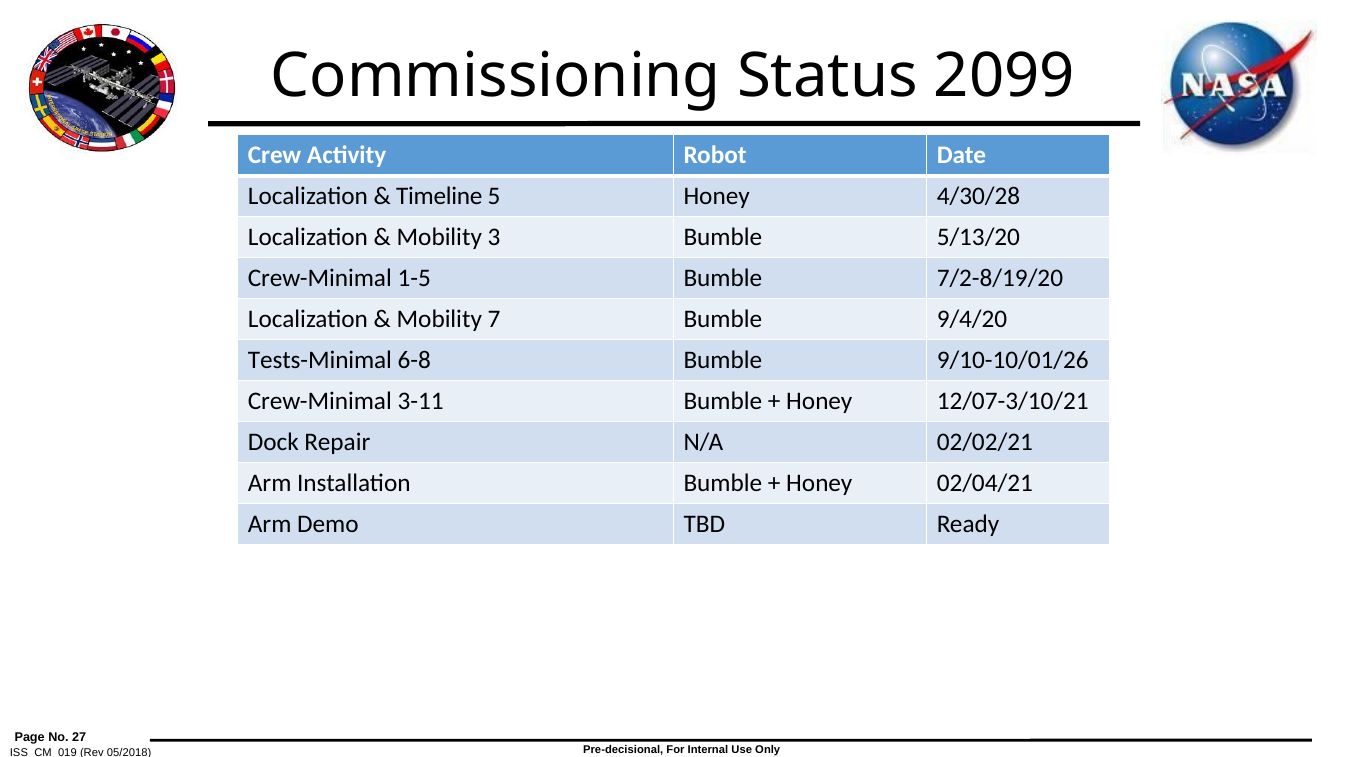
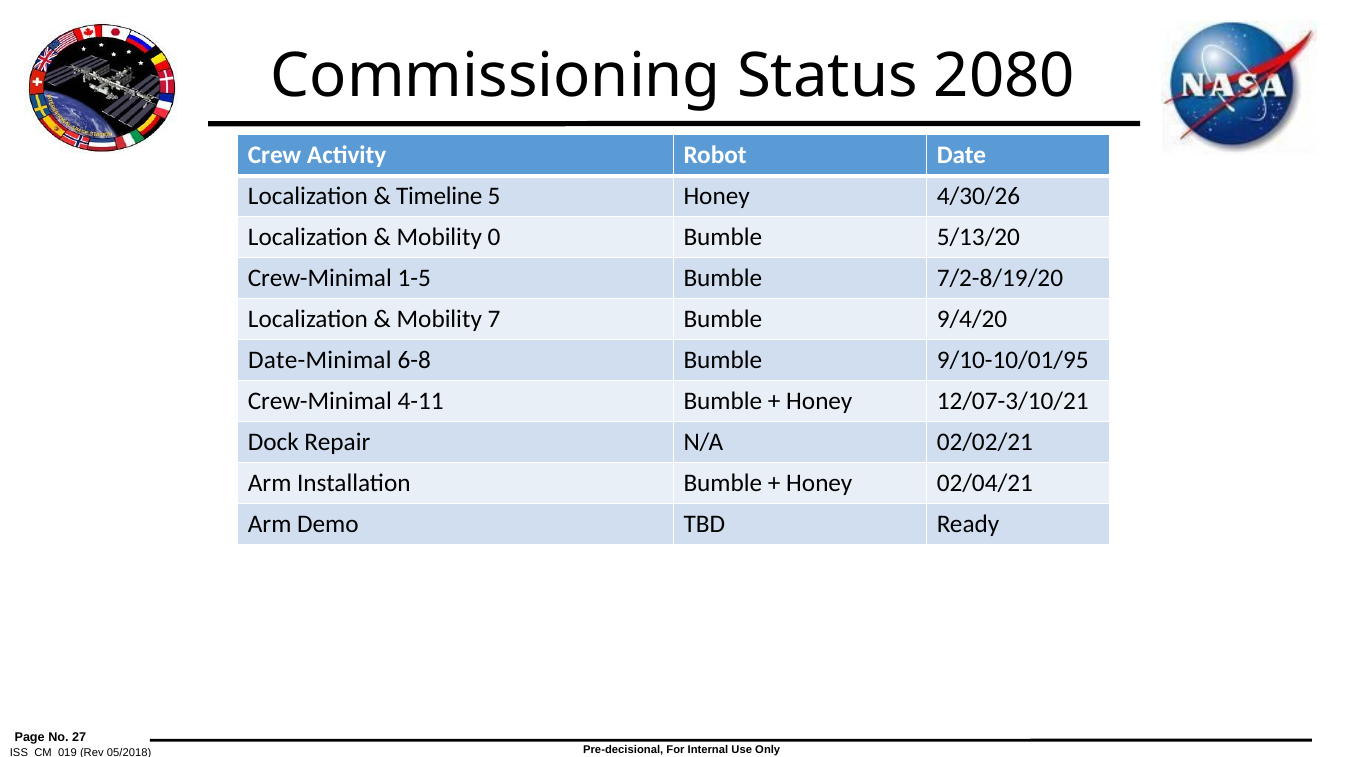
2099: 2099 -> 2080 (1004, 76)
4/30/28: 4/30/28 -> 4/30/26 (978, 197)
3: 3 -> 0 (494, 238)
Tests-Minimal: Tests-Minimal -> Date-Minimal (320, 361)
9/10-10/01/26: 9/10-10/01/26 -> 9/10-10/01/95 (1013, 361)
3-11: 3-11 -> 4-11 (421, 402)
